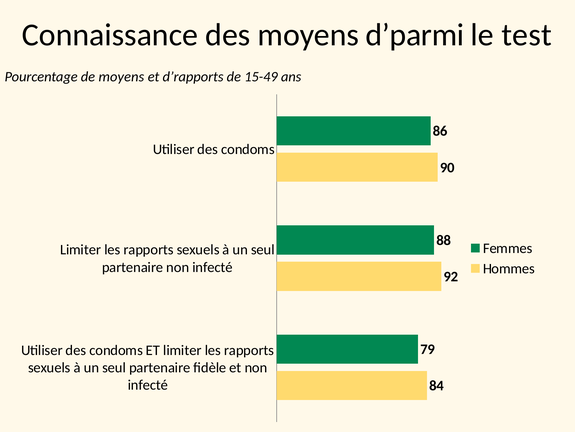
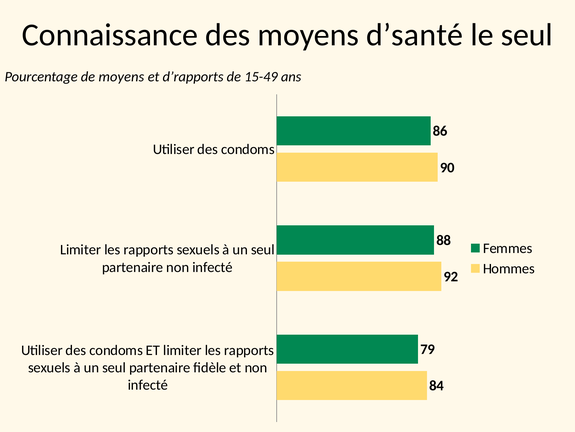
d’parmi: d’parmi -> d’santé (415, 35)
le test: test -> seul (527, 35)
